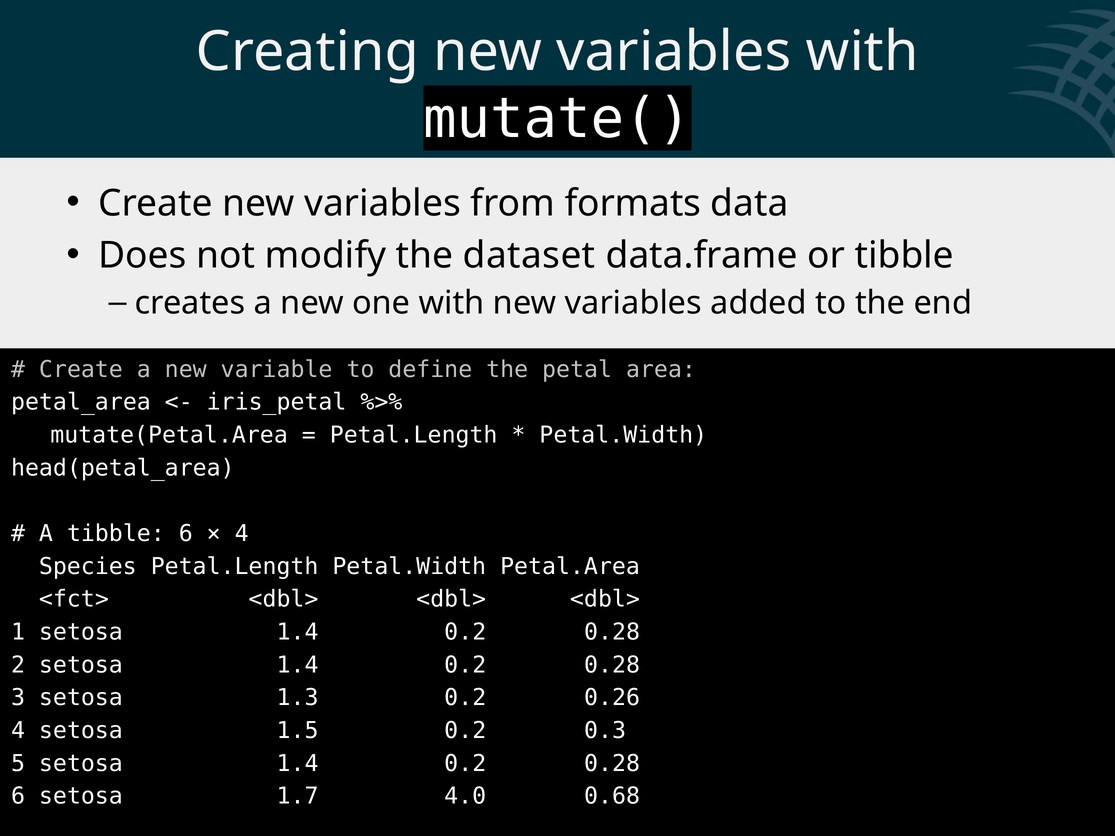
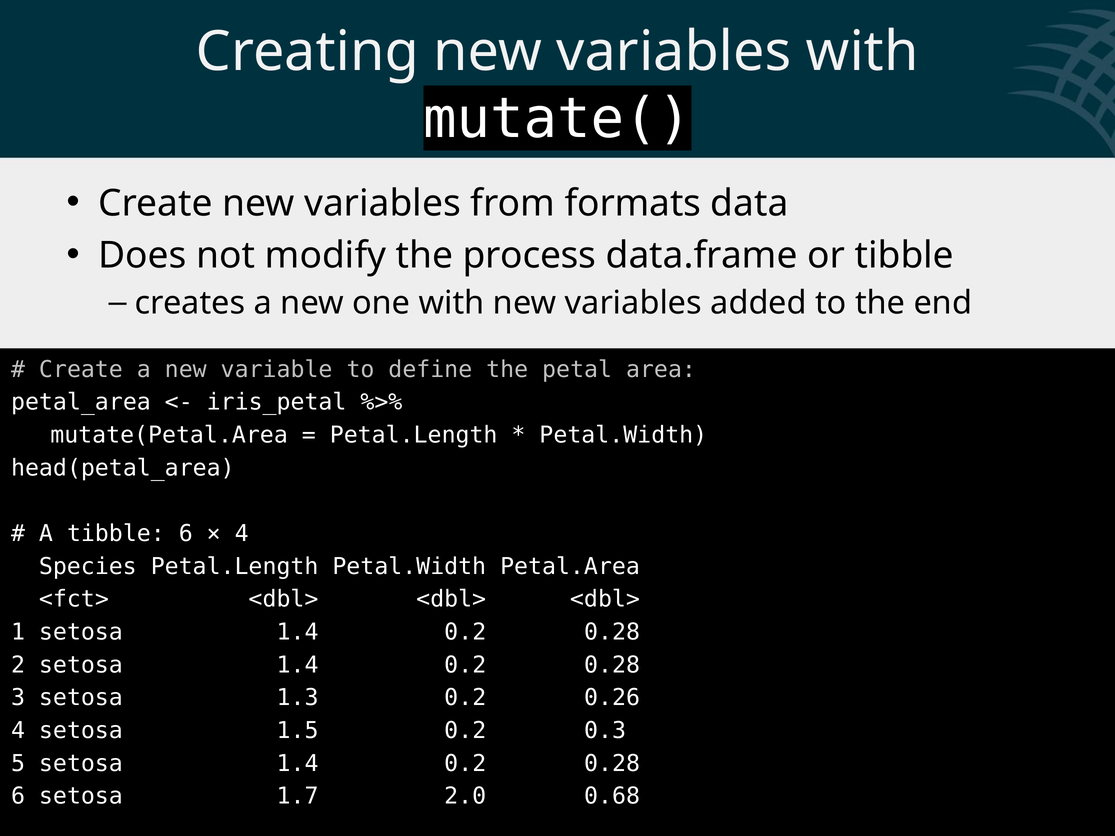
dataset: dataset -> process (530, 255)
4.0: 4.0 -> 2.0 (465, 796)
